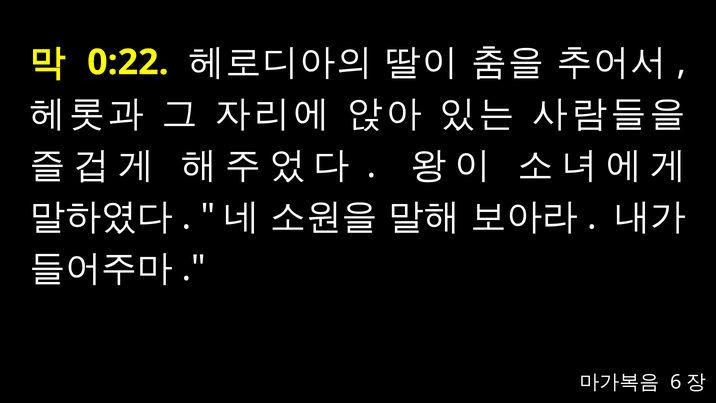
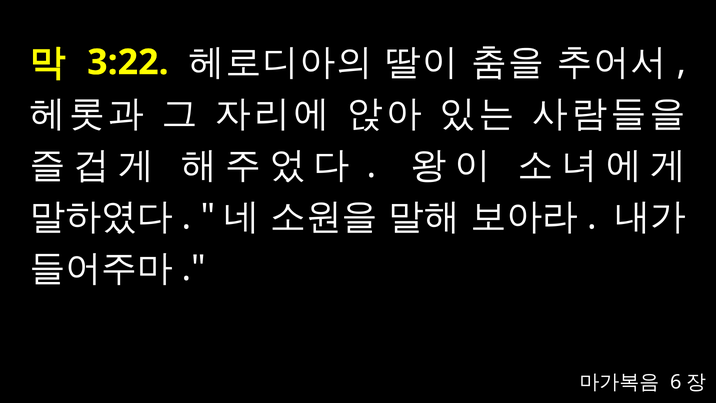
0:22: 0:22 -> 3:22 (128, 62)
